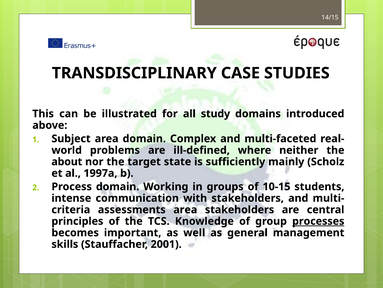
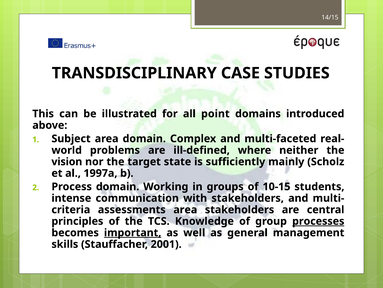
study: study -> point (215, 113)
about: about -> vision (67, 161)
important underline: none -> present (133, 232)
